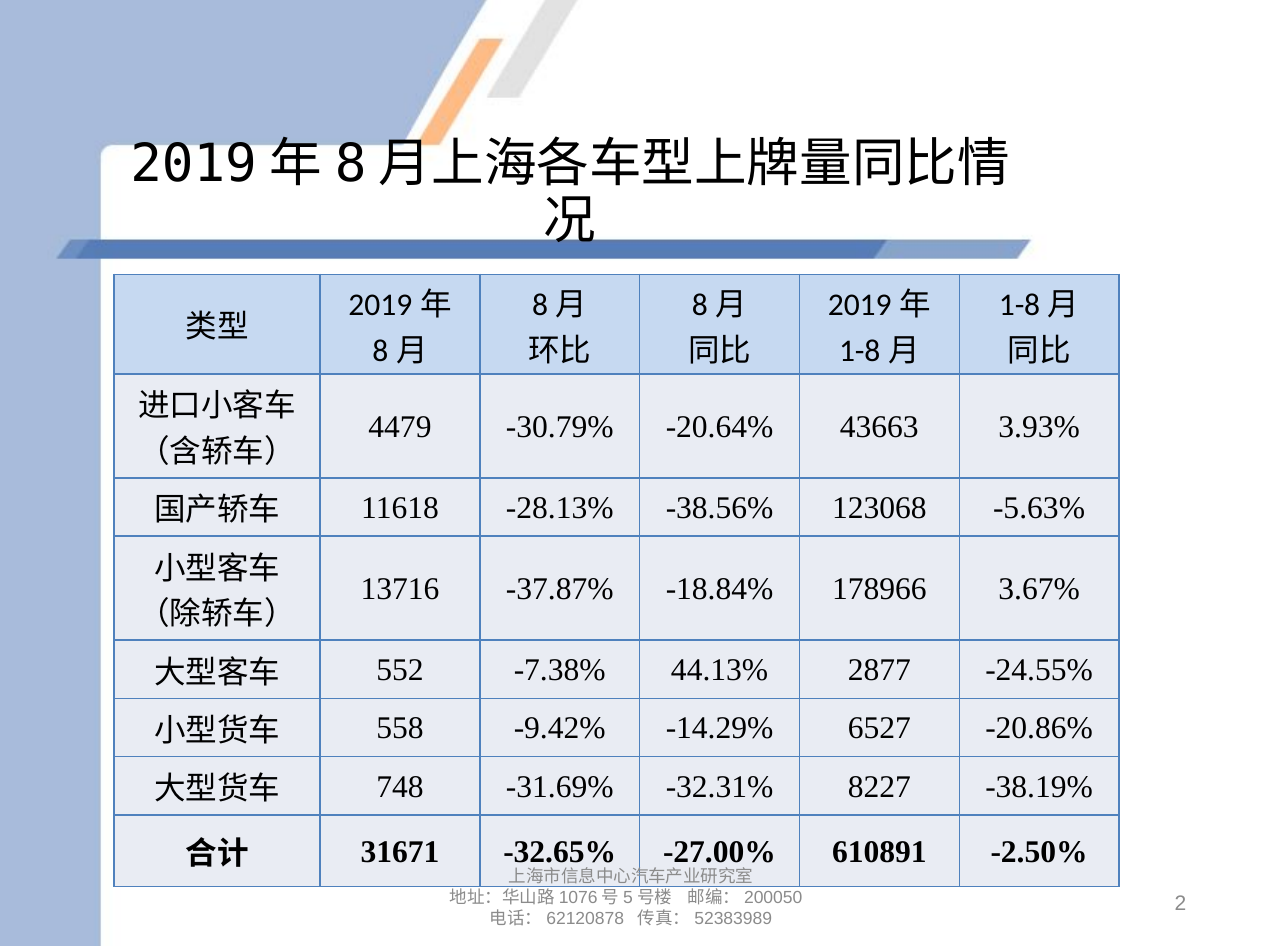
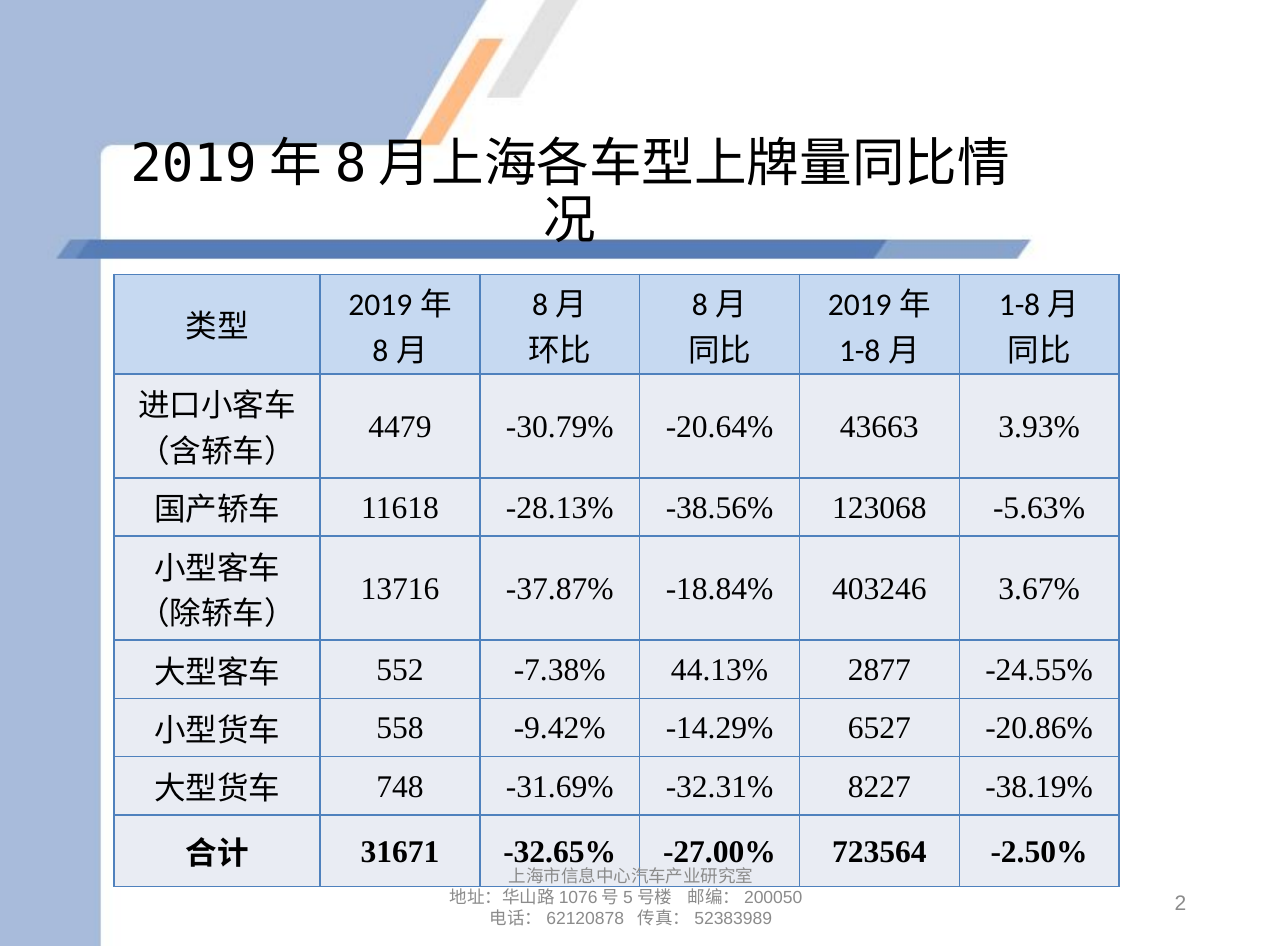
178966: 178966 -> 403246 (879, 589)
610891: 610891 -> 723564 (879, 852)
